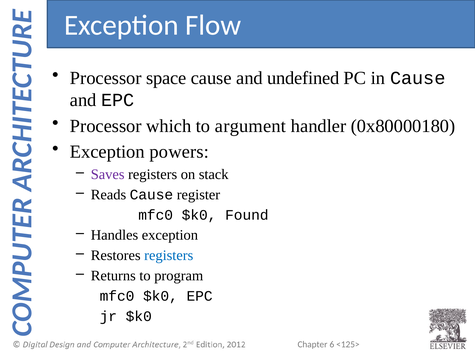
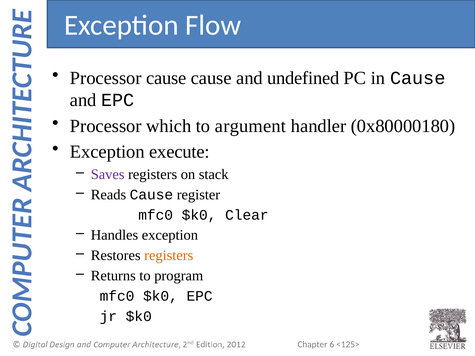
Processor space: space -> cause (166, 78)
powers: powers -> execute (179, 152)
Found: Found -> Clear (247, 215)
registers colour: blue -> orange (169, 256)
